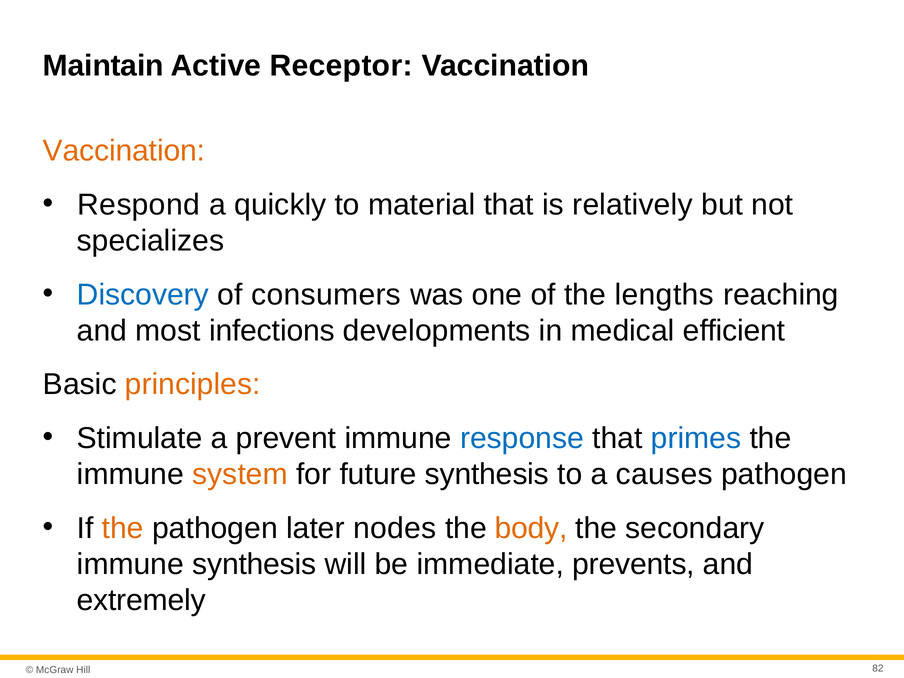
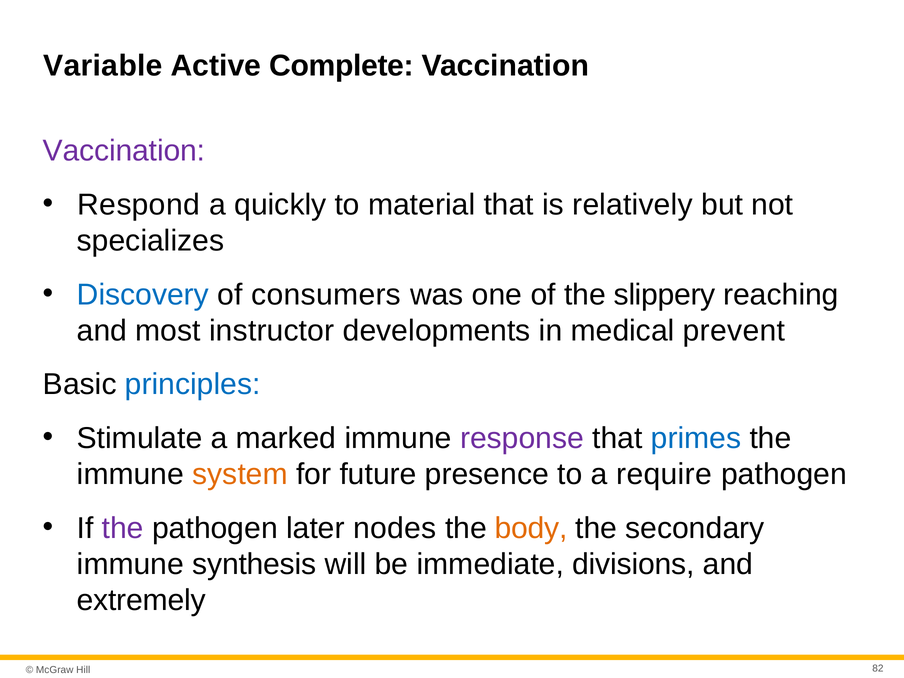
Maintain: Maintain -> Variable (103, 66)
Receptor: Receptor -> Complete (342, 66)
Vaccination colour: orange -> purple (124, 151)
lengths: lengths -> slippery (665, 295)
infections: infections -> instructor (272, 331)
efficient: efficient -> prevent (734, 331)
principles colour: orange -> blue (193, 384)
prevent: prevent -> marked (286, 438)
response colour: blue -> purple (522, 438)
future synthesis: synthesis -> presence (487, 474)
causes: causes -> require (664, 474)
the colour: orange -> purple (123, 528)
prevents: prevents -> divisions (634, 564)
